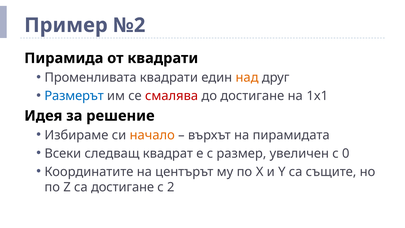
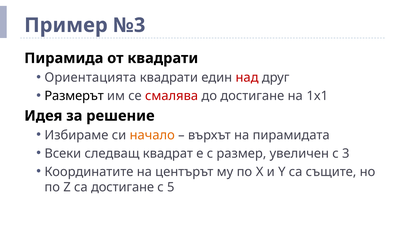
№2: №2 -> №3 (129, 25)
Променливата: Променливата -> Ориентацията (90, 77)
над colour: orange -> red (247, 77)
Размерът colour: blue -> black (74, 96)
0: 0 -> 3 (346, 153)
2: 2 -> 5 (171, 187)
